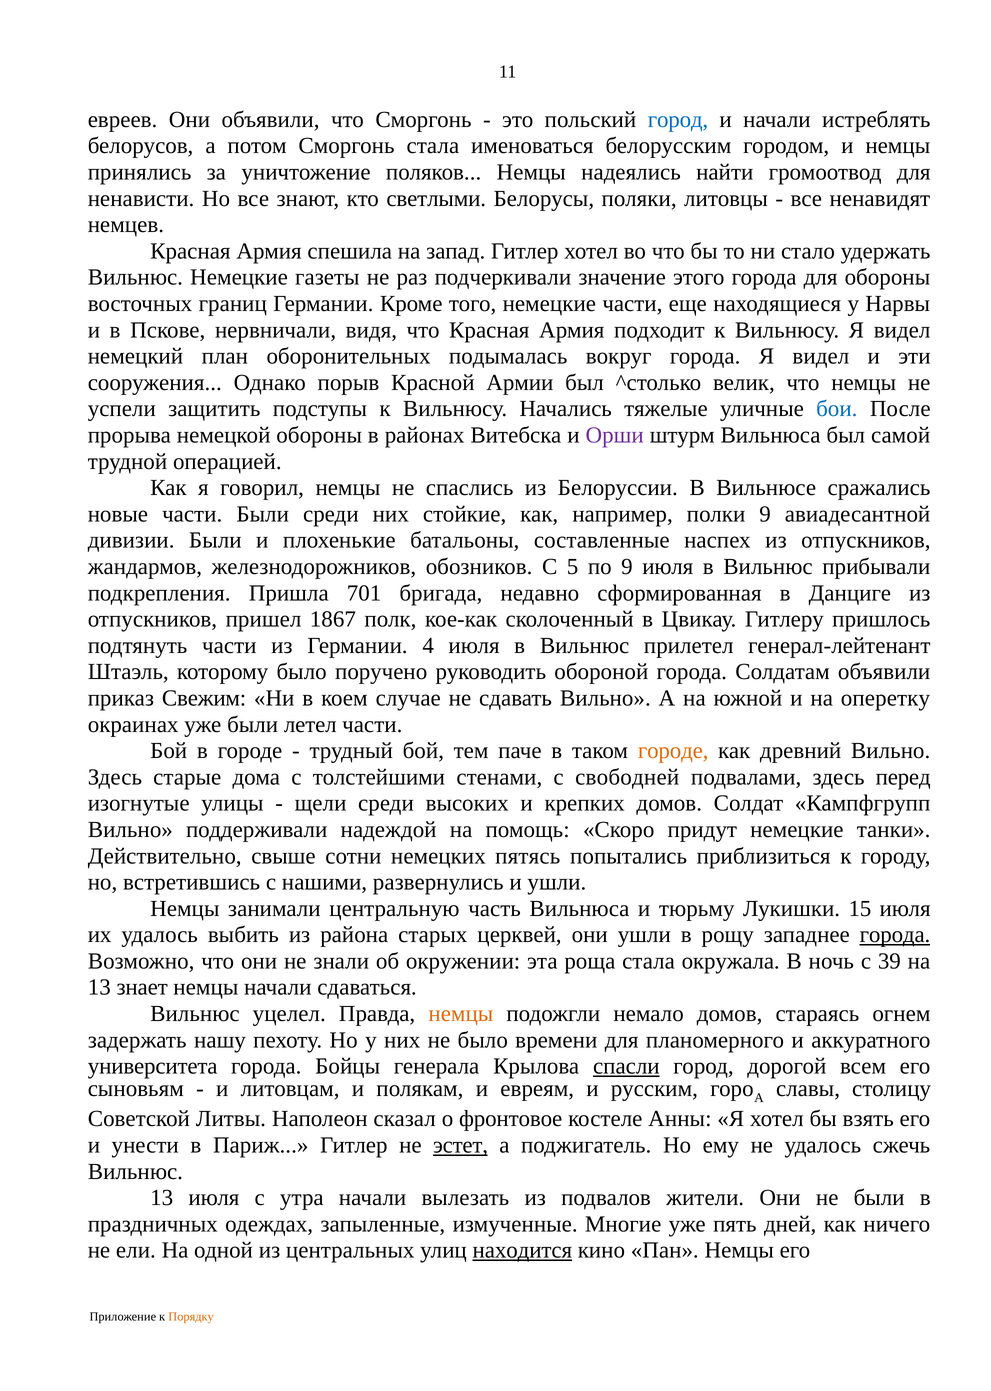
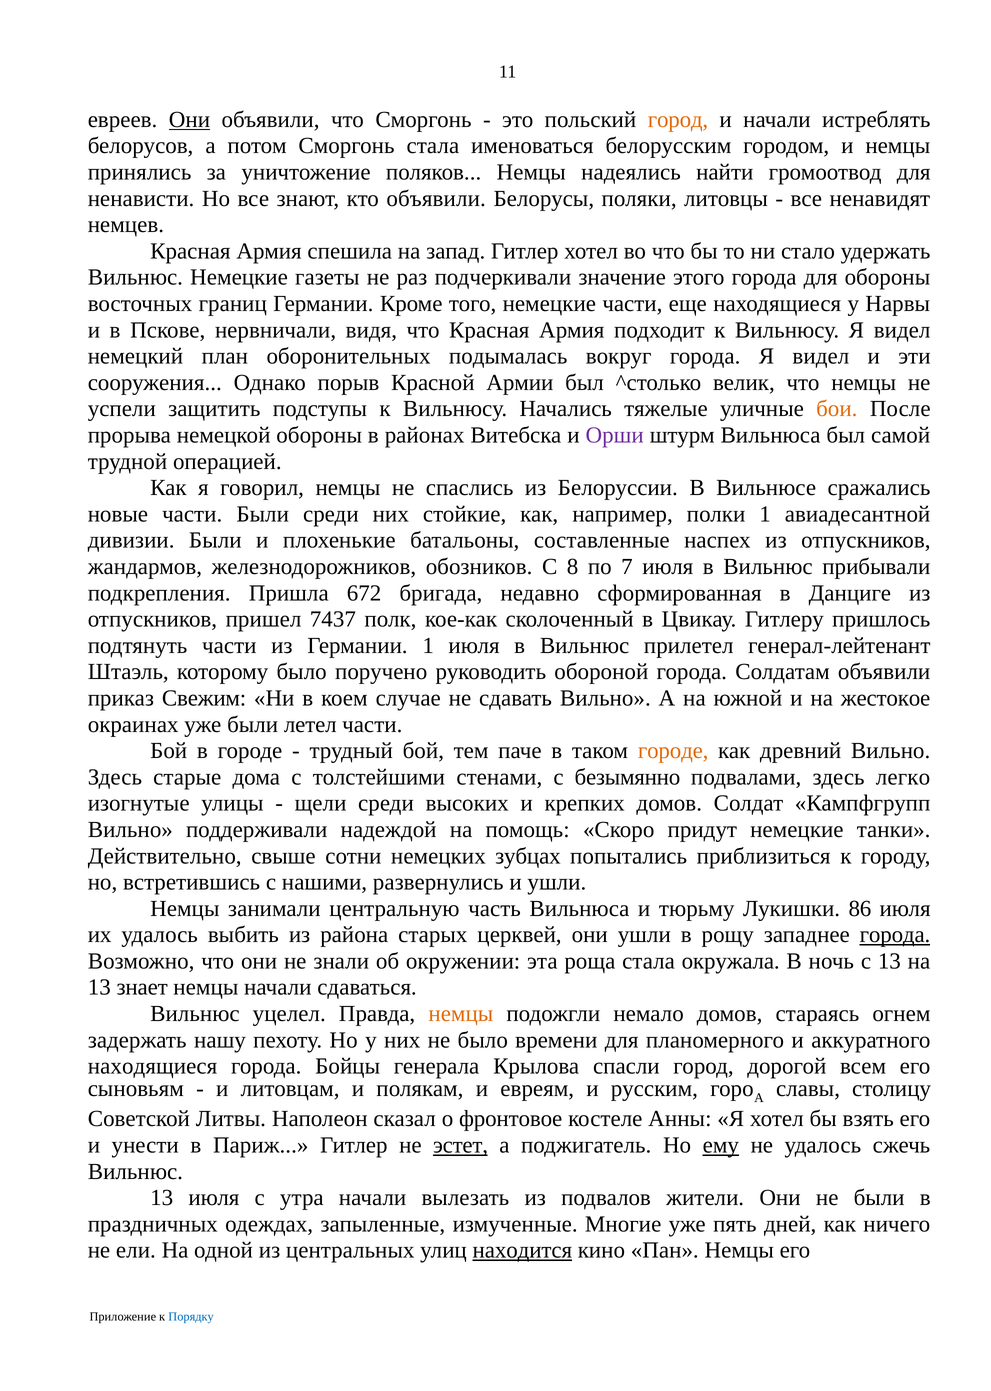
Они underline: none -> present (189, 120)
город colour: blue -> orange (678, 120)
кто светлыми: светлыми -> объявили (436, 199)
бои colour: blue -> orange (837, 409)
полки 9: 9 -> 1 (765, 514)
5: 5 -> 8 (573, 567)
по 9: 9 -> 7 (627, 567)
701: 701 -> 672 (364, 593)
1867: 1867 -> 7437 (333, 619)
Германии 4: 4 -> 1 (428, 646)
оперетку: оперетку -> жестокое (886, 698)
свободней: свободней -> безымянно (627, 777)
перед: перед -> легко (903, 777)
пятясь: пятясь -> зубцах (528, 856)
15: 15 -> 86 (860, 909)
с 39: 39 -> 13 (889, 961)
университета: университета -> находящиеся (153, 1067)
спасли underline: present -> none (626, 1067)
ему underline: none -> present (721, 1145)
Порядку colour: orange -> blue (191, 1317)
